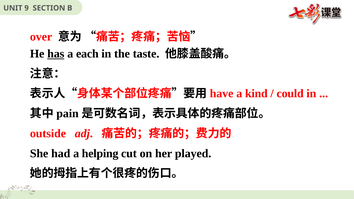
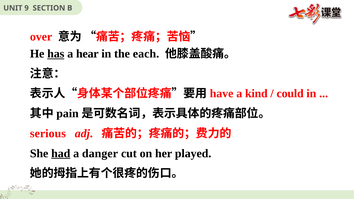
each: each -> hear (87, 54)
taste: taste -> each (146, 54)
outside: outside -> serious (48, 134)
had underline: none -> present (61, 153)
helping: helping -> danger (100, 153)
